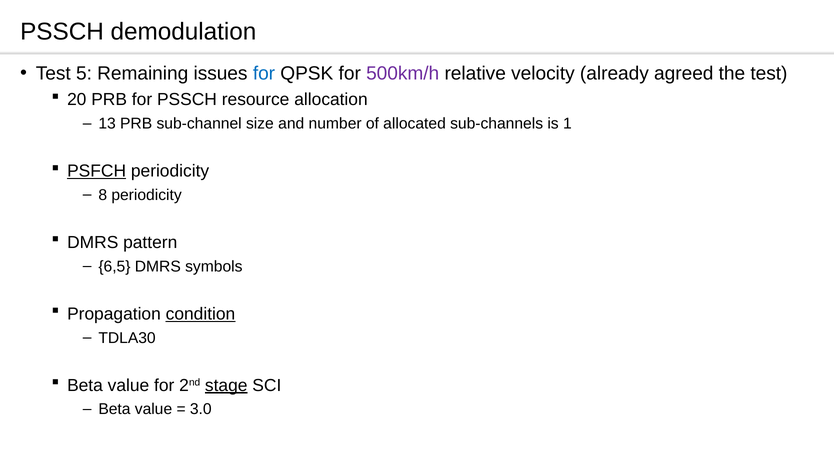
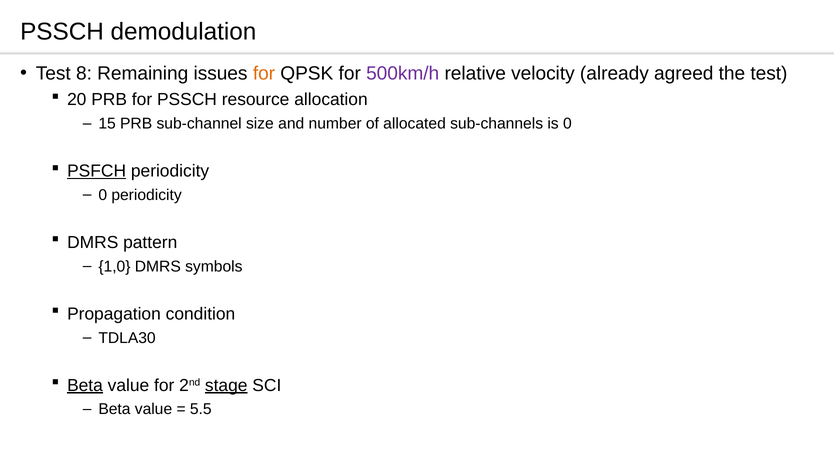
5: 5 -> 8 (84, 74)
for colour: blue -> orange (264, 74)
13: 13 -> 15 (107, 124)
is 1: 1 -> 0 (567, 124)
8: 8 -> 0 (103, 195)
6,5: 6,5 -> 1,0 (114, 267)
condition underline: present -> none (200, 314)
Beta underline: none -> present (85, 385)
3.0: 3.0 -> 5.5 (201, 409)
